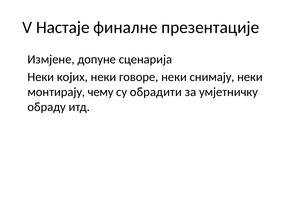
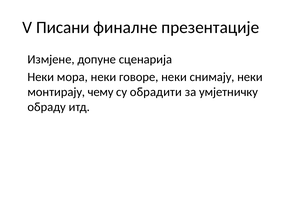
Настаје: Настаје -> Писани (63, 27)
којих: којих -> мора (72, 77)
